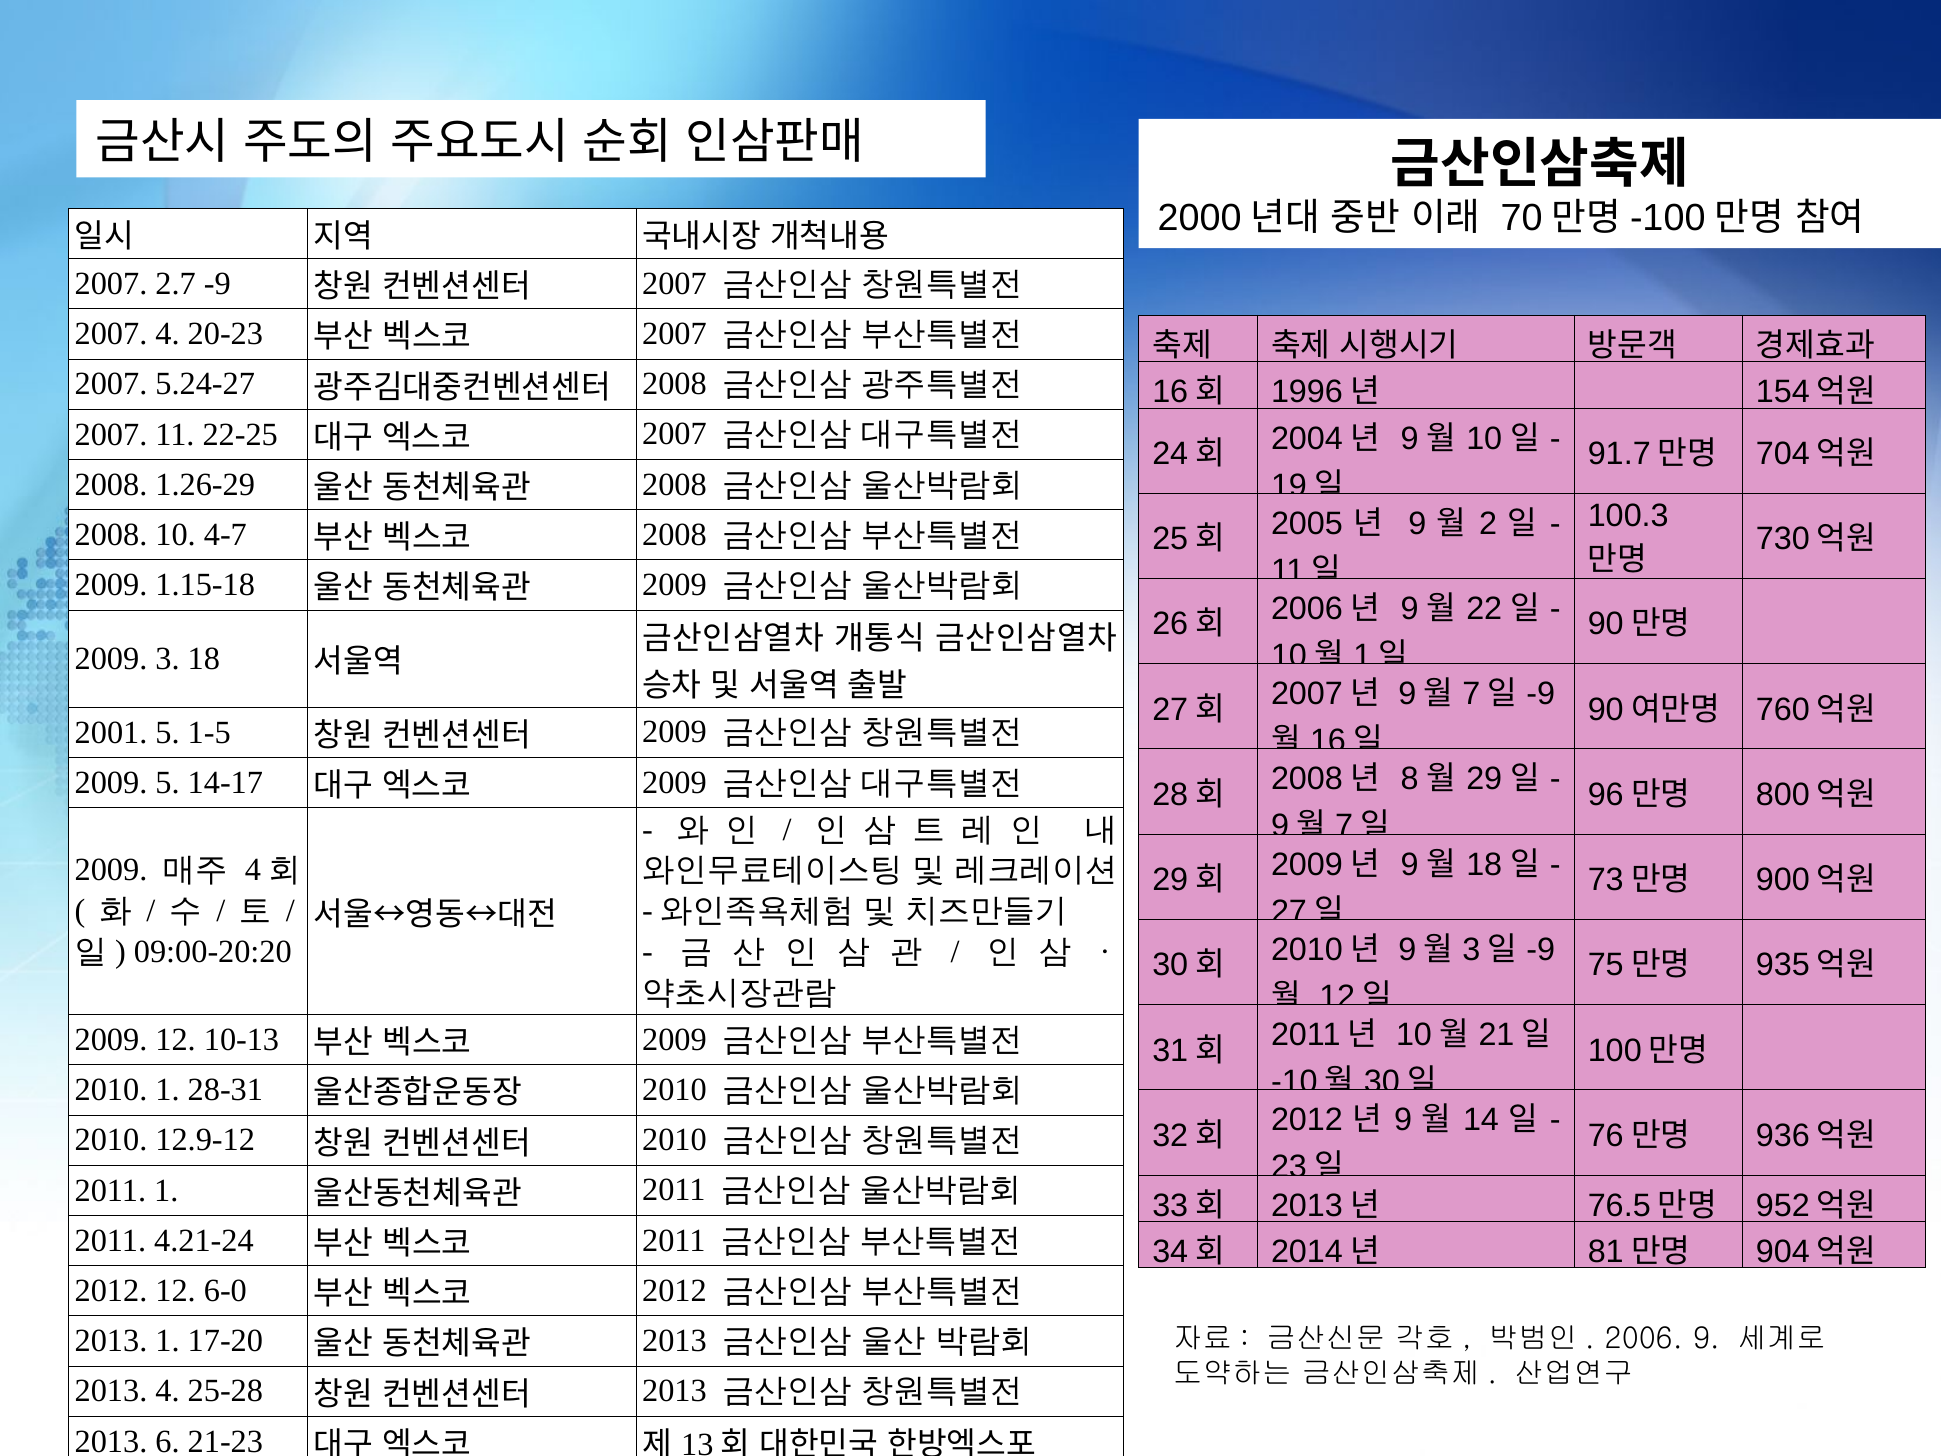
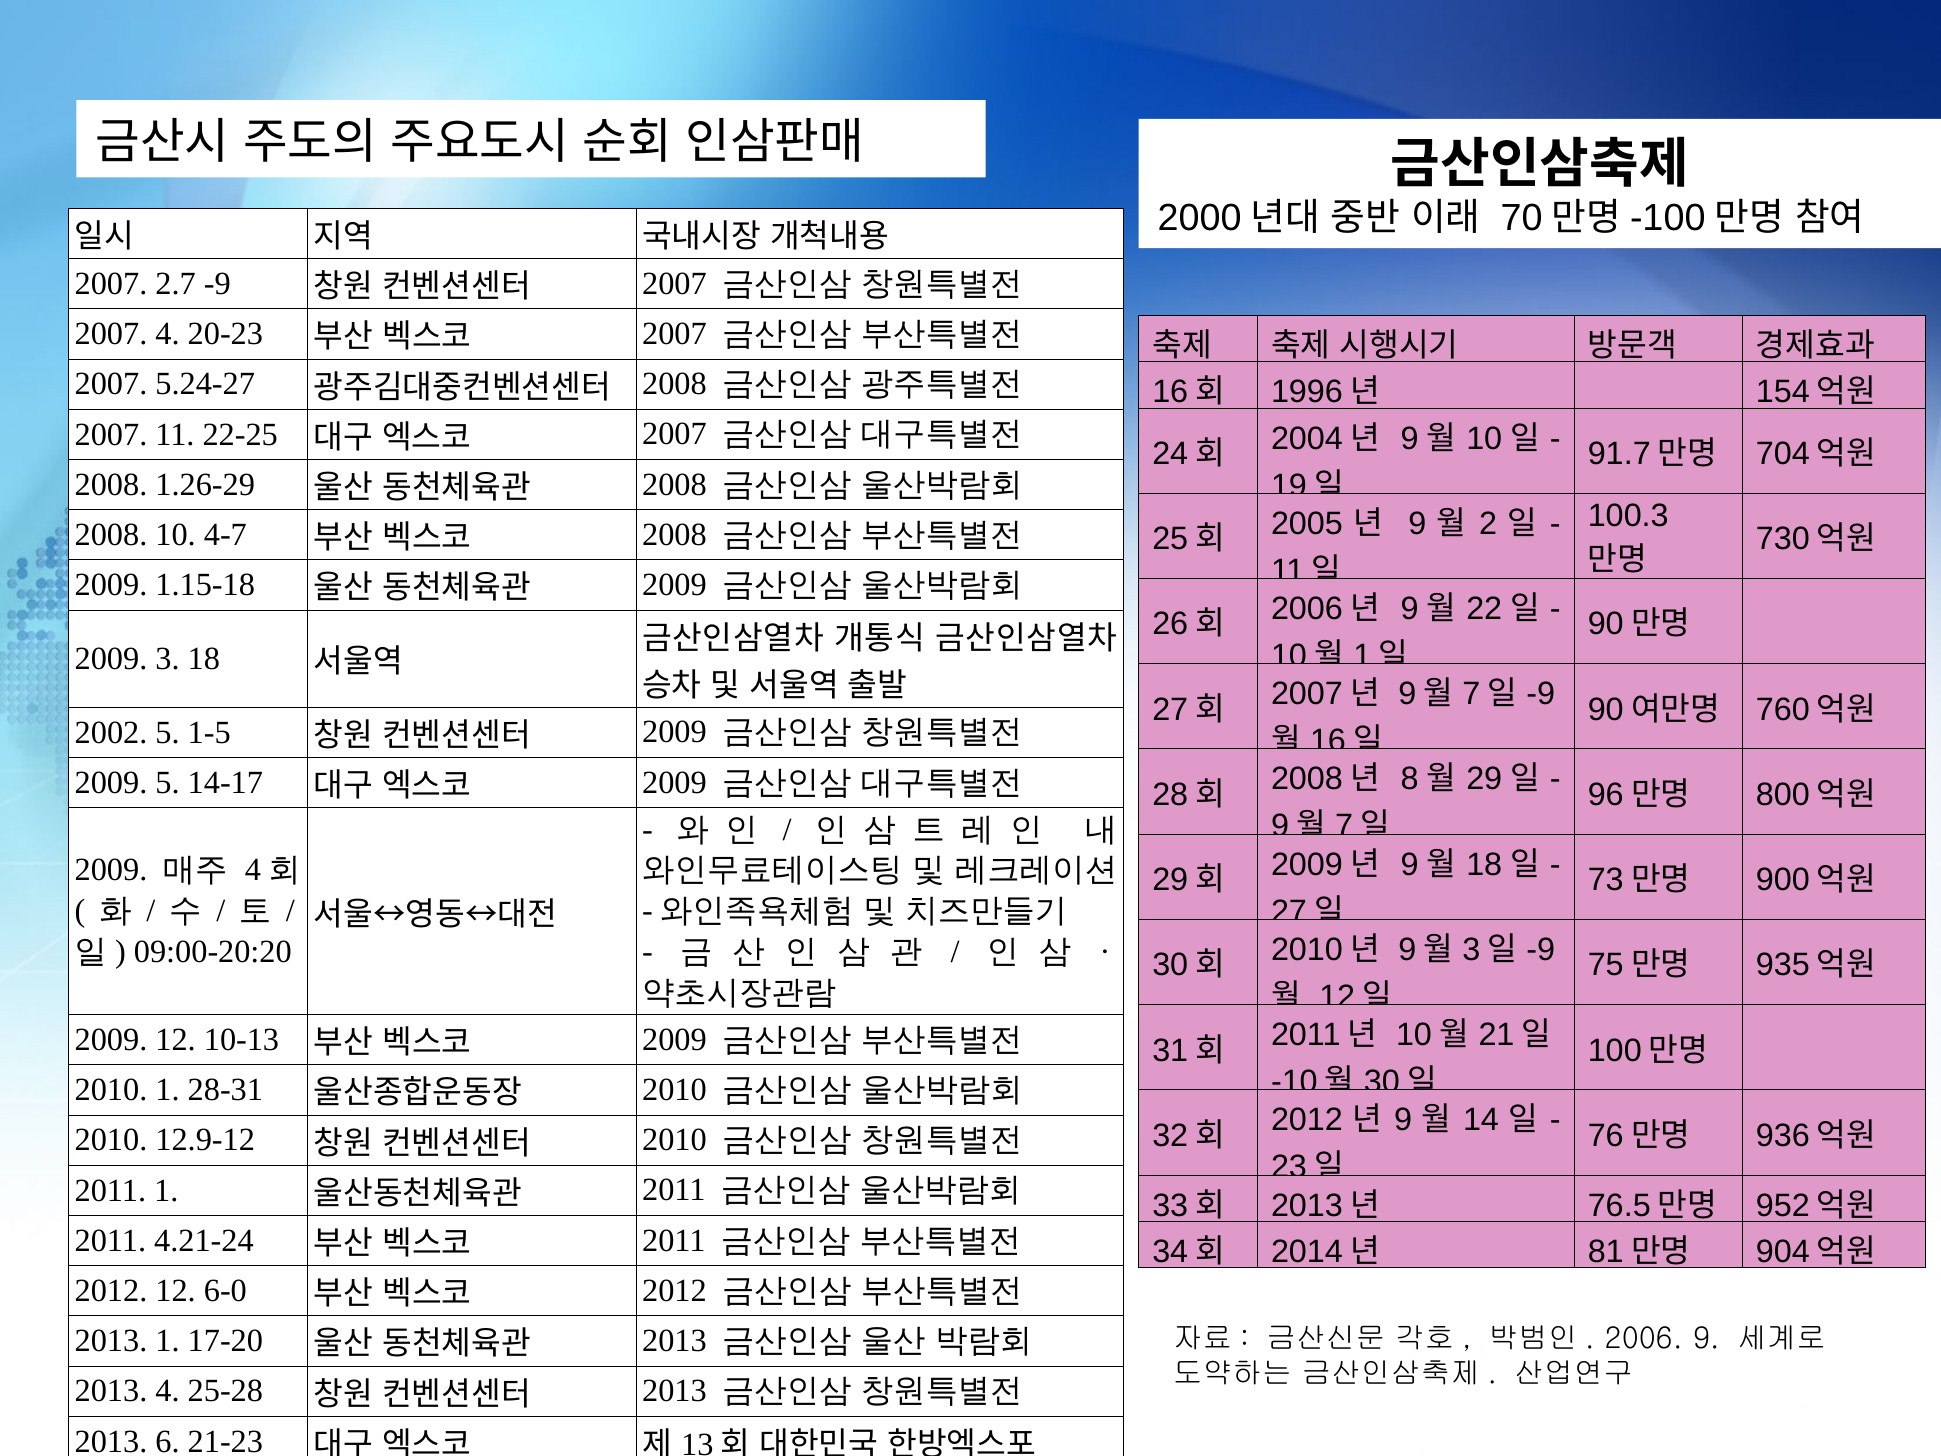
2001: 2001 -> 2002 (111, 732)
